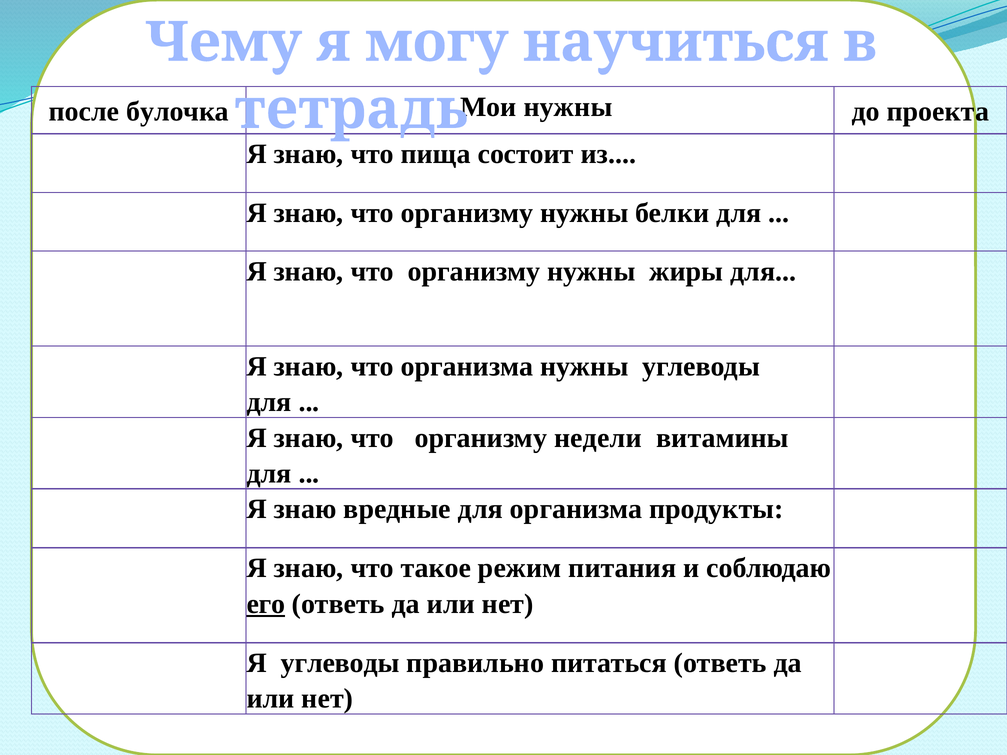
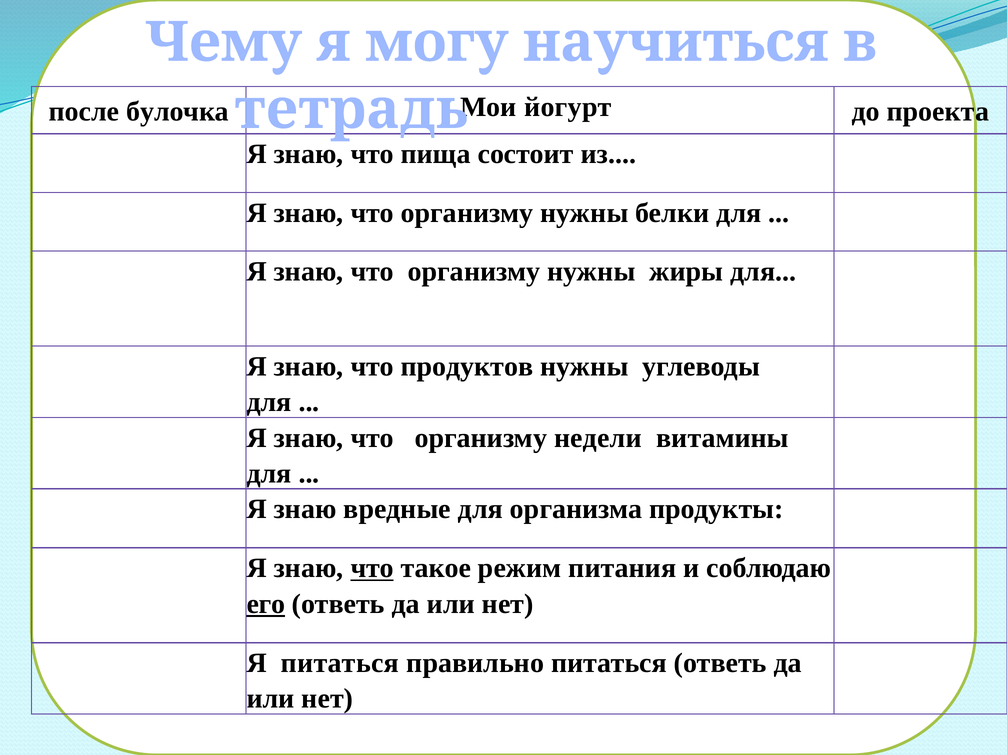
Мои нужны: нужны -> йогурт (568, 107)
что организма: организма -> продуктов (467, 367)
что underline: none -> present (372, 568)
Я углеводы: углеводы -> питаться (340, 663)
